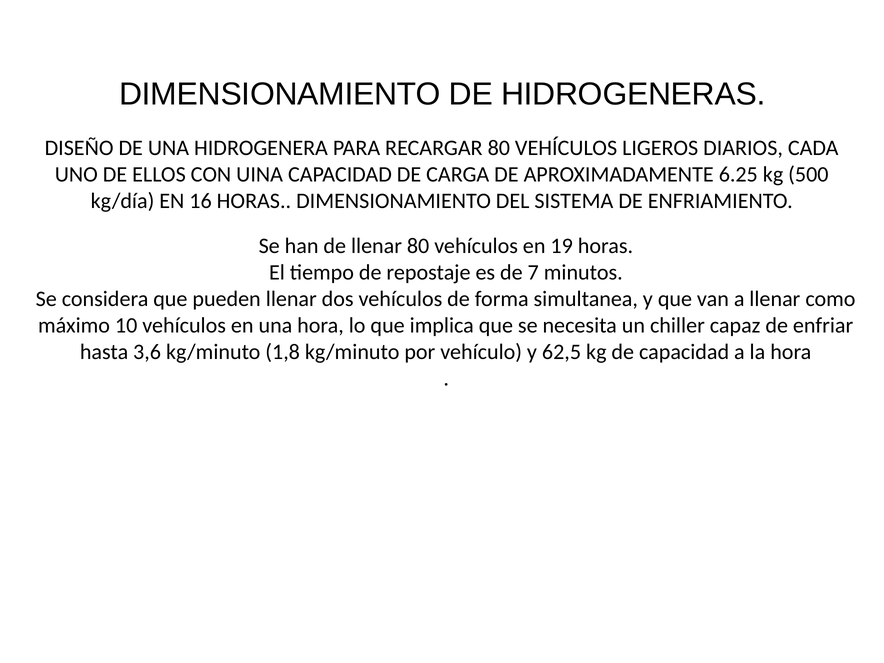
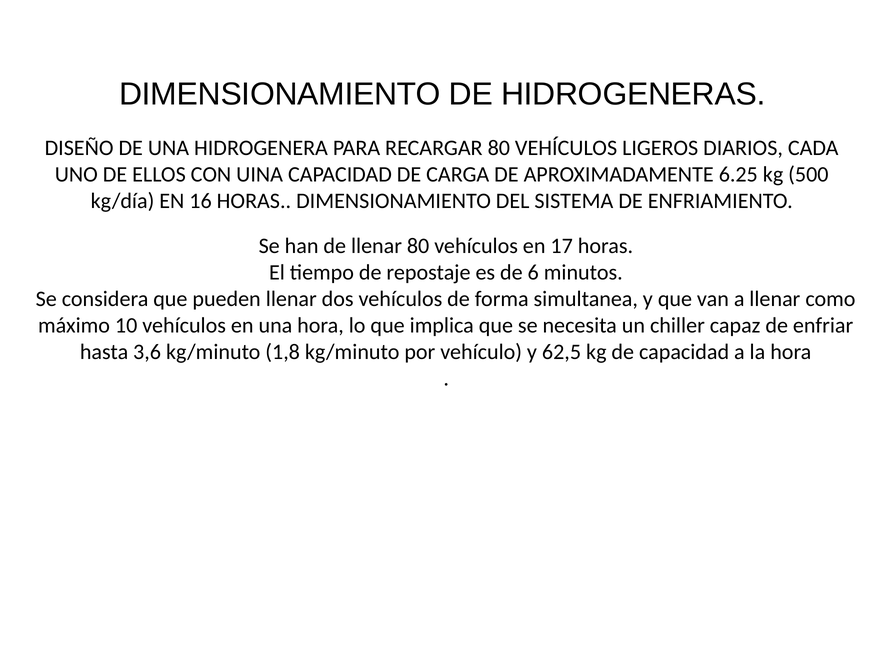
19: 19 -> 17 (562, 246)
7: 7 -> 6 (533, 272)
